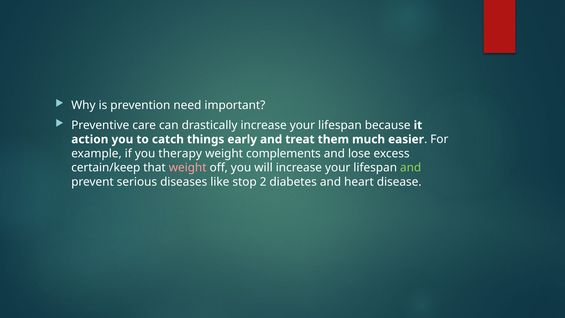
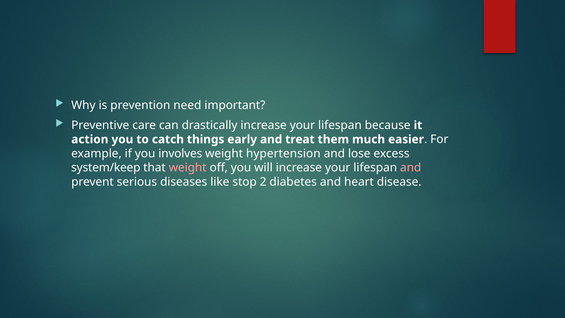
therapy: therapy -> involves (180, 153)
complements: complements -> hypertension (283, 153)
certain/keep: certain/keep -> system/keep (106, 168)
and colour: light green -> pink (411, 168)
